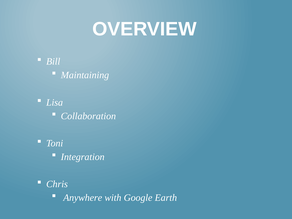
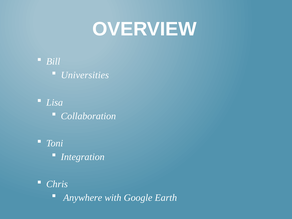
Maintaining: Maintaining -> Universities (85, 75)
